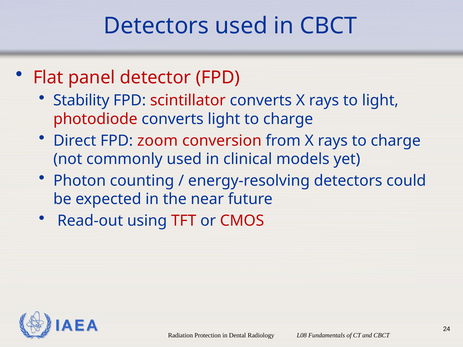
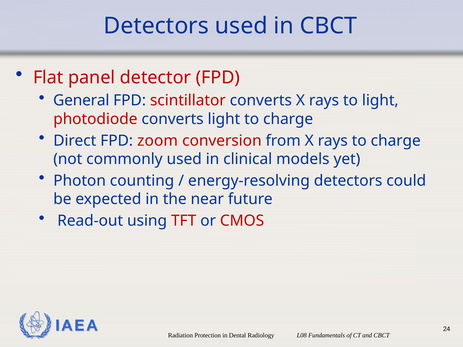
Stability: Stability -> General (81, 101)
